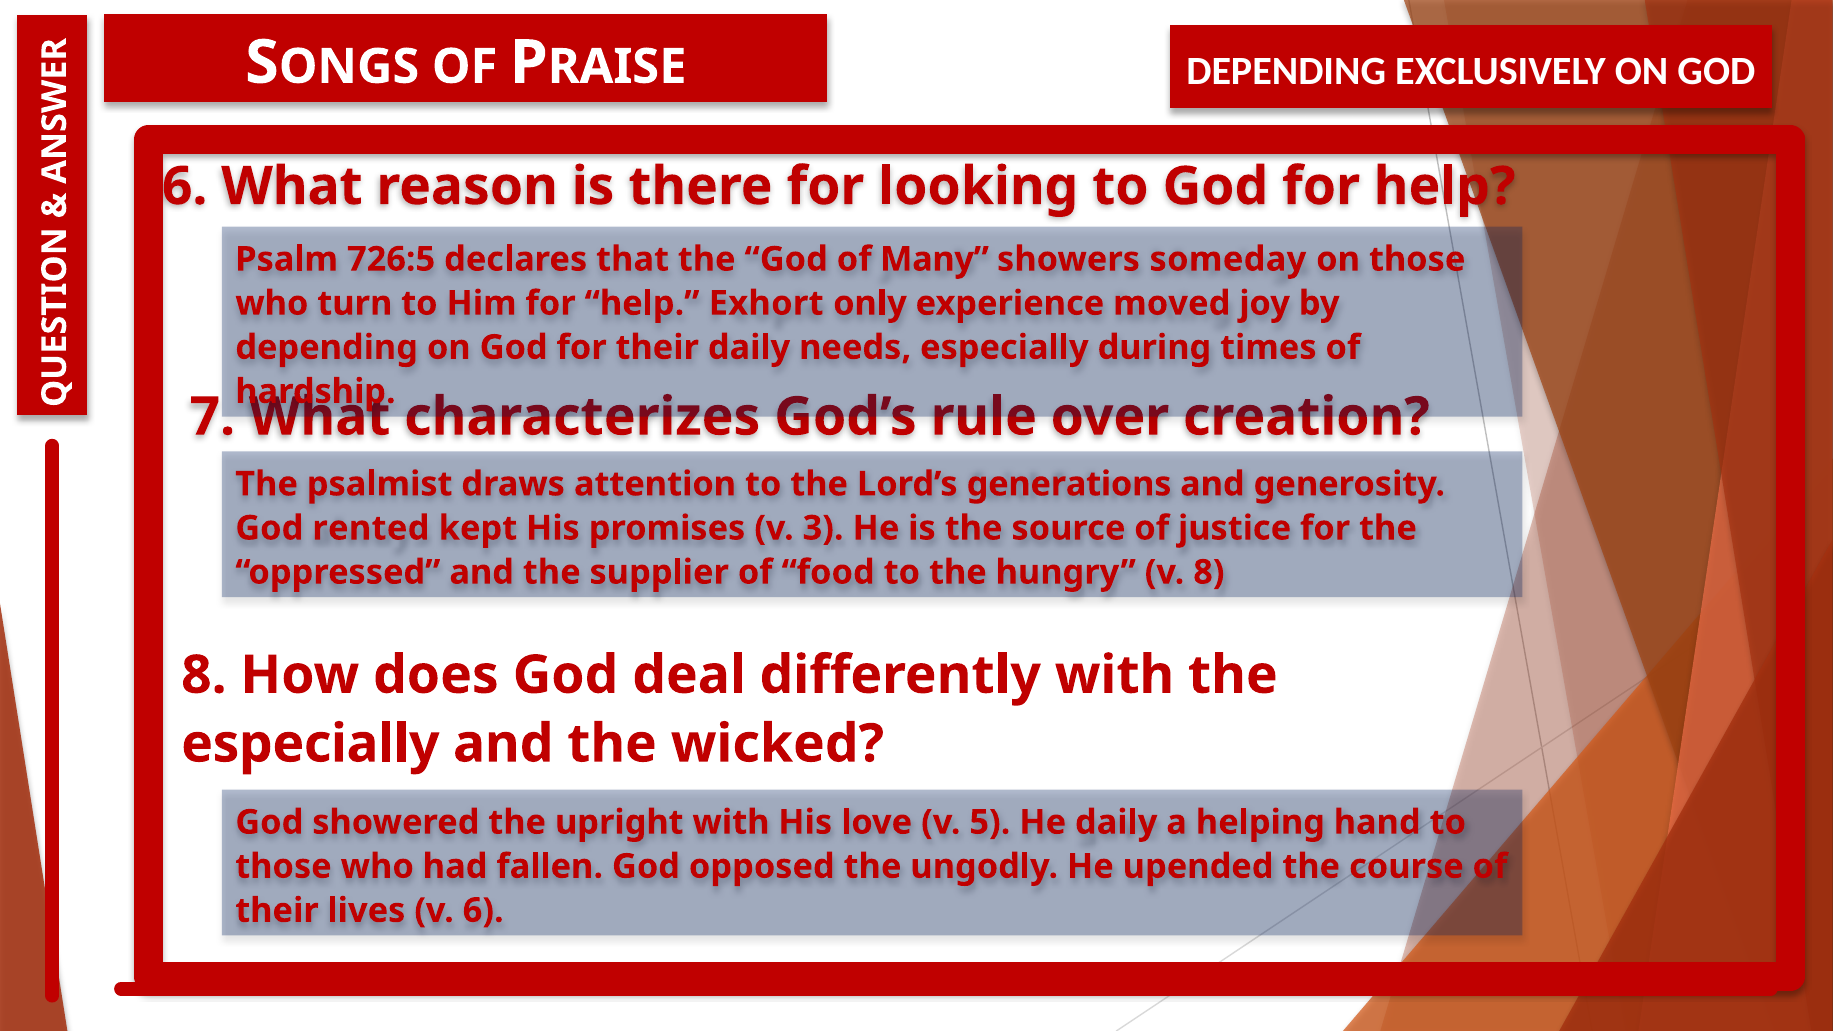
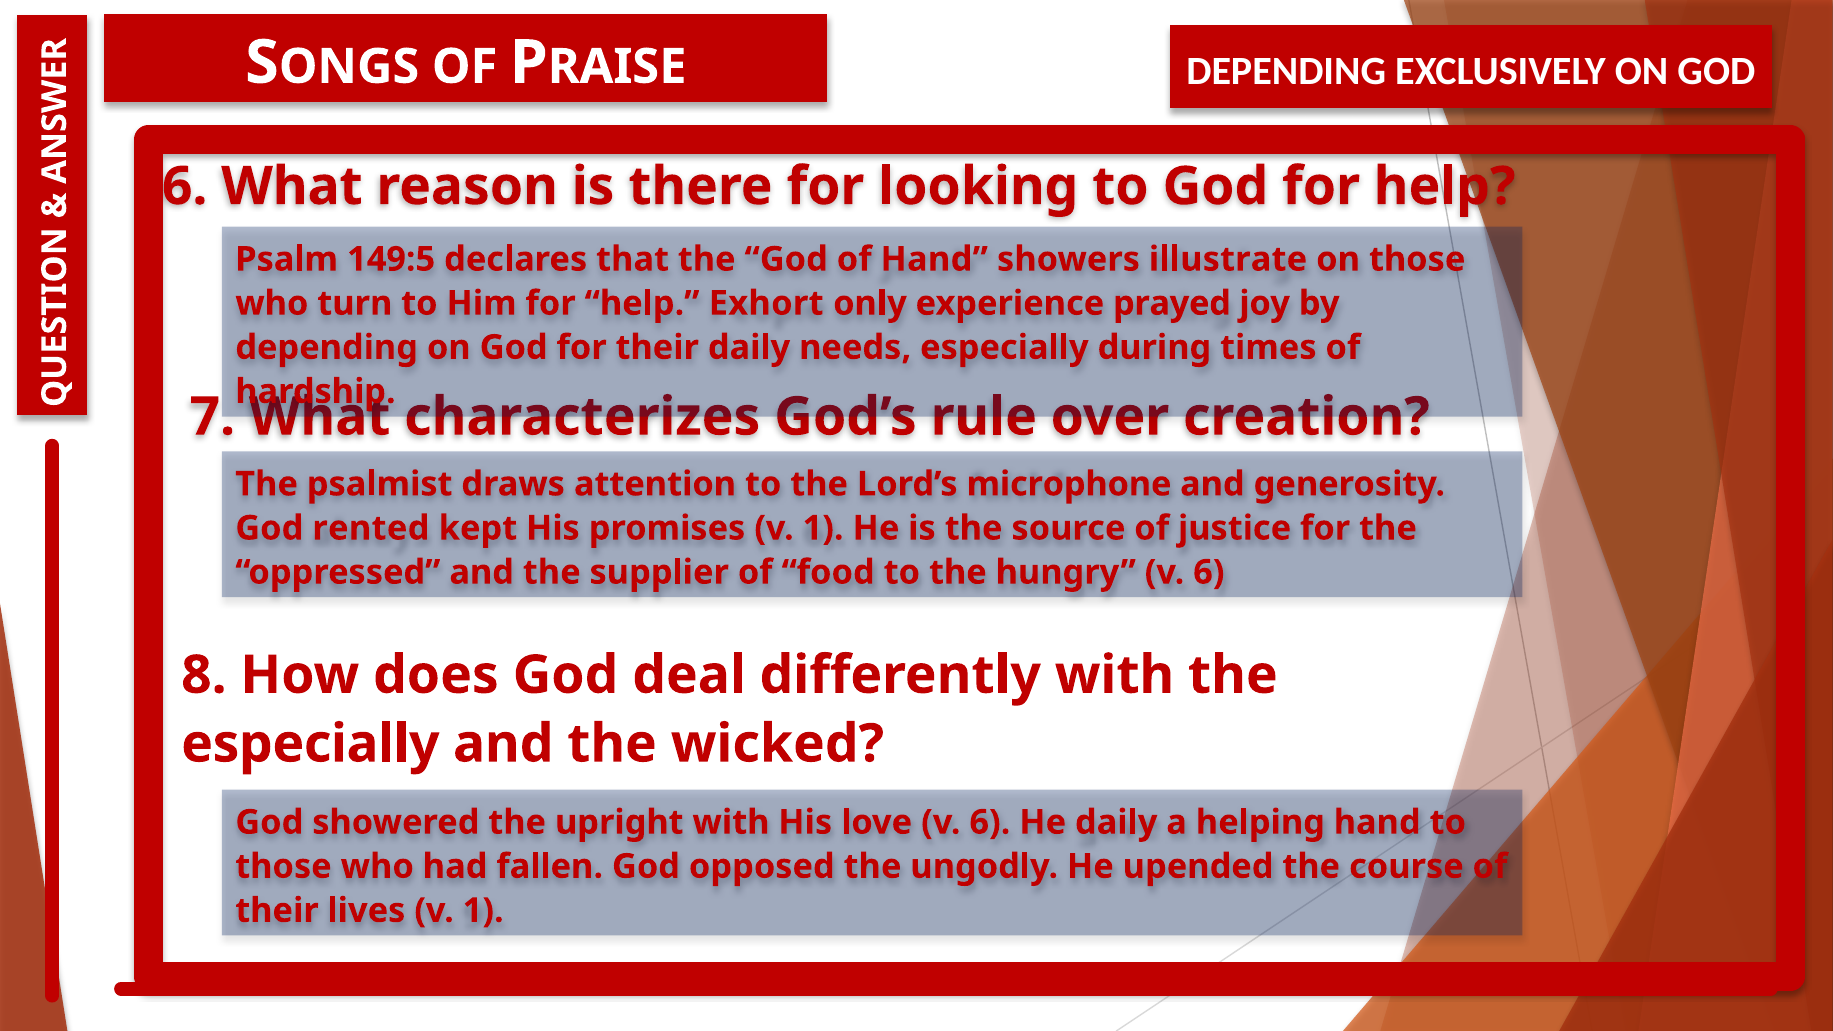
726:5: 726:5 -> 149:5 (391, 259)
of Many: Many -> Hand (934, 259)
someday: someday -> illustrate (1228, 259)
moved: moved -> prayed (1172, 303)
generations: generations -> microphone (1069, 484)
promises v 3: 3 -> 1 (823, 528)
hungry v 8: 8 -> 6 (1209, 572)
love v 5: 5 -> 6 (990, 822)
lives v 6: 6 -> 1 (483, 911)
